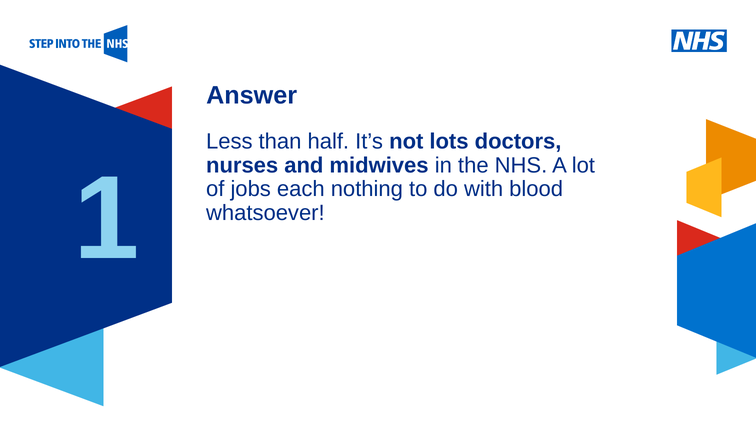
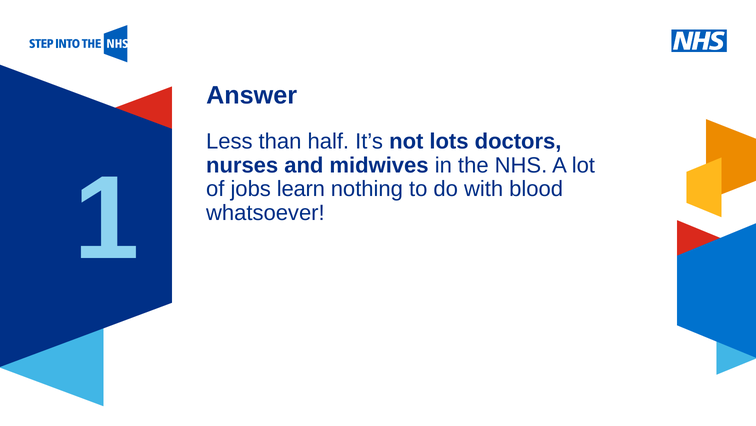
each: each -> learn (301, 189)
